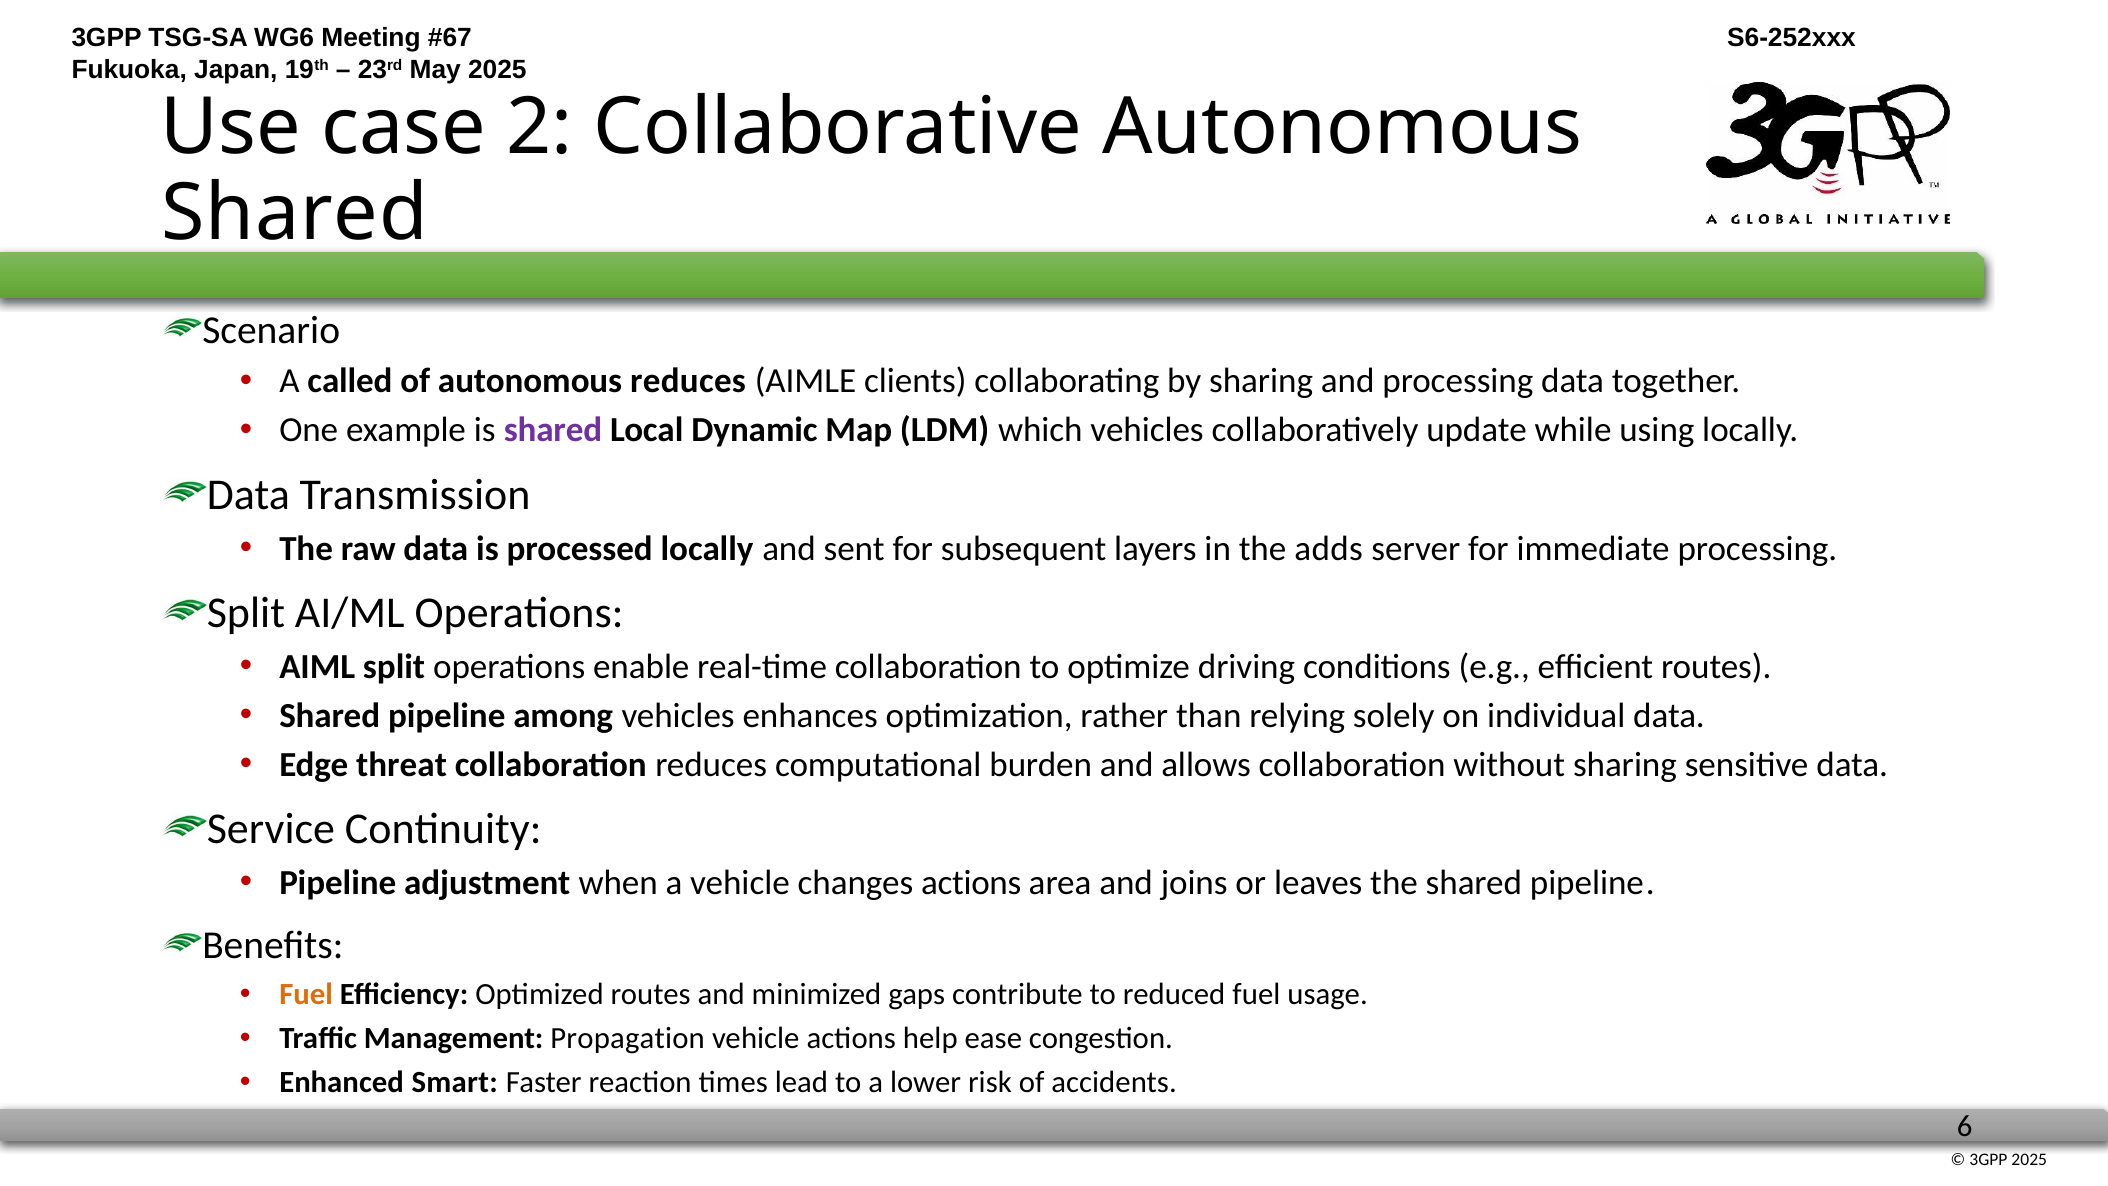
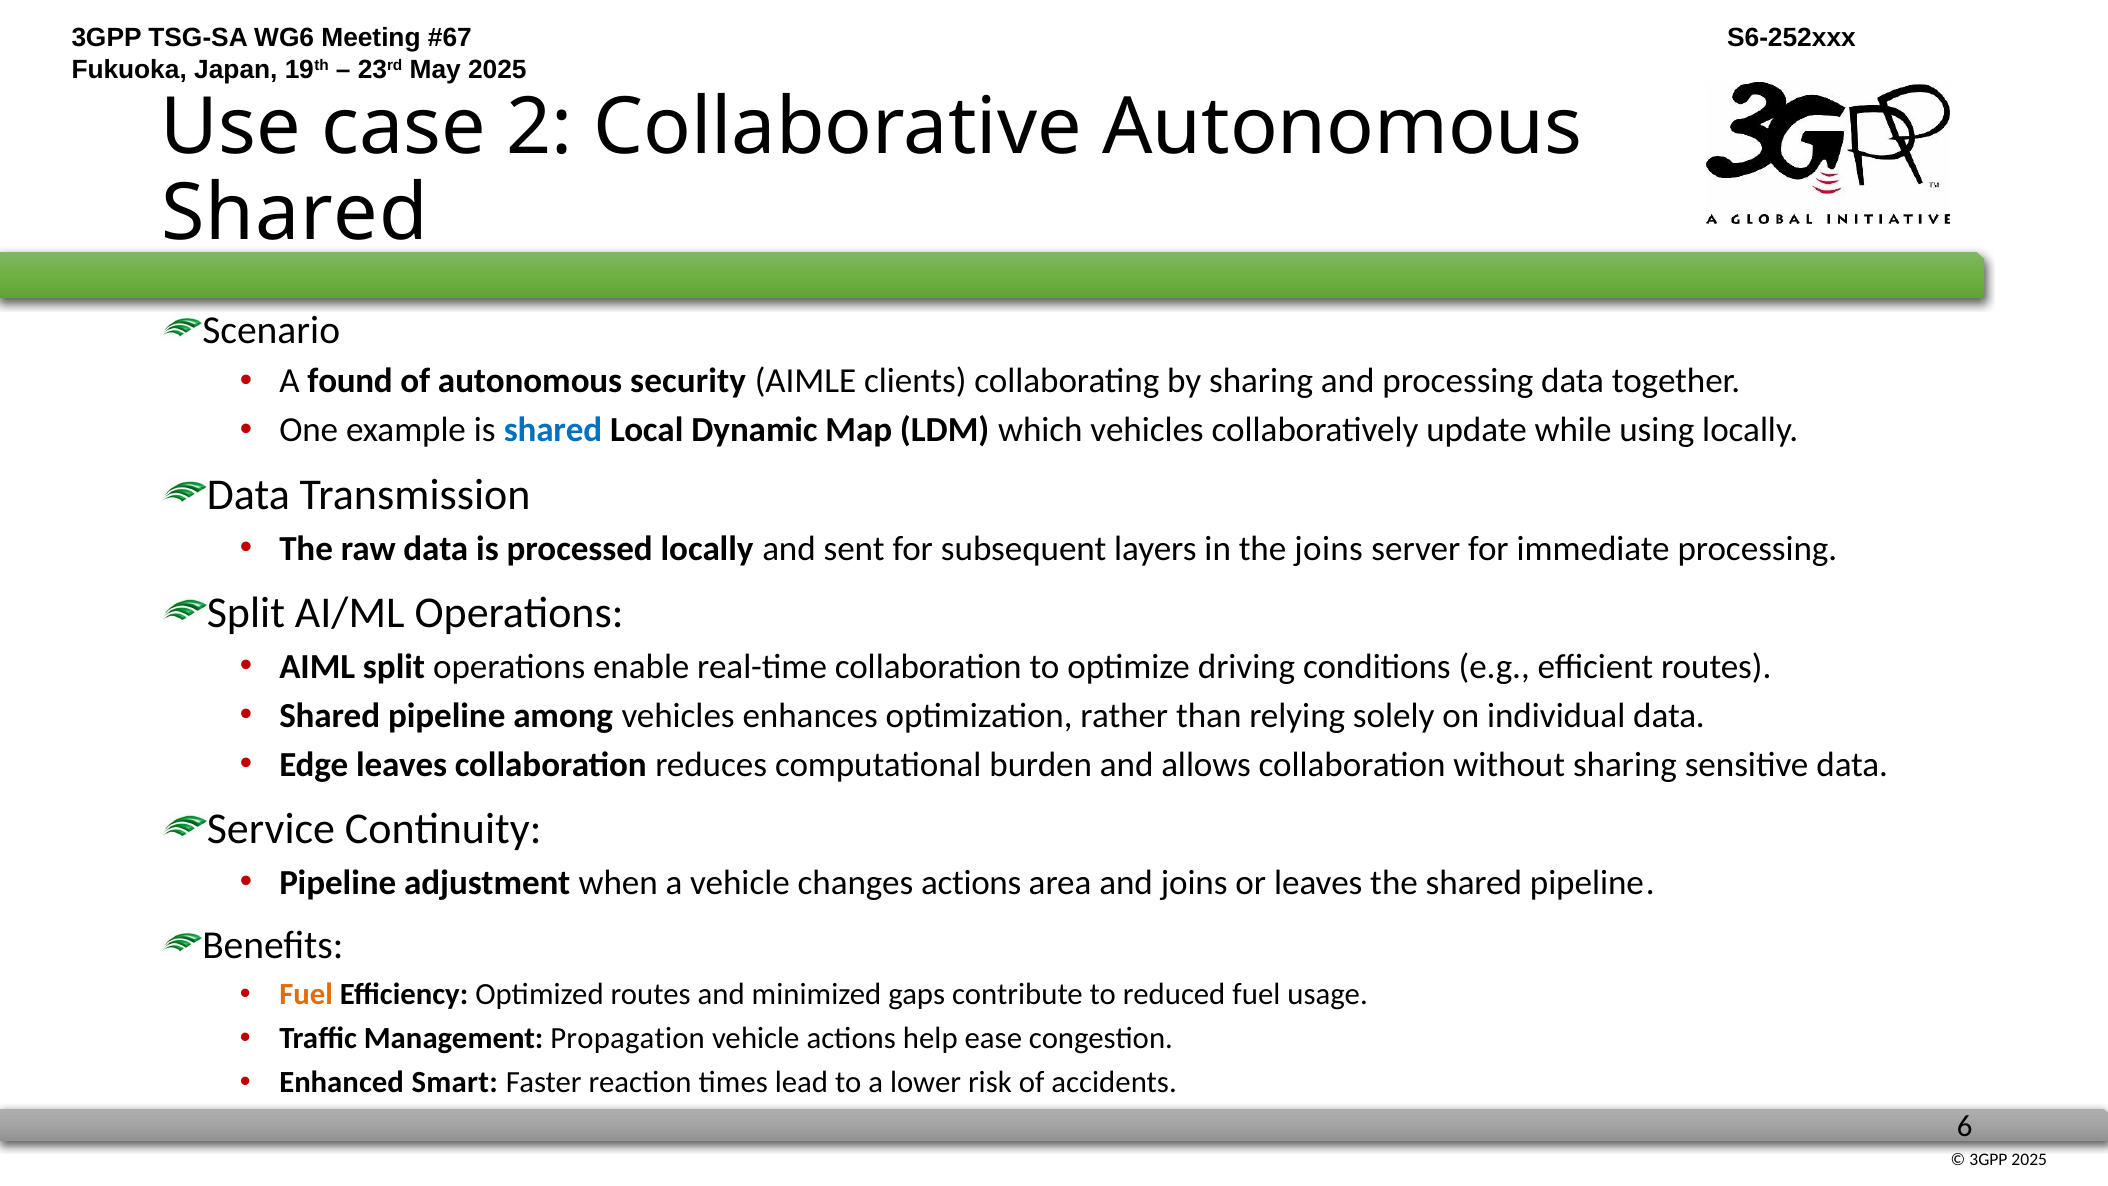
called: called -> found (350, 381)
autonomous reduces: reduces -> security (688, 381)
shared colour: purple -> blue (553, 430)
the adds: adds -> joins (1329, 548)
Edge threat: threat -> leaves (402, 764)
